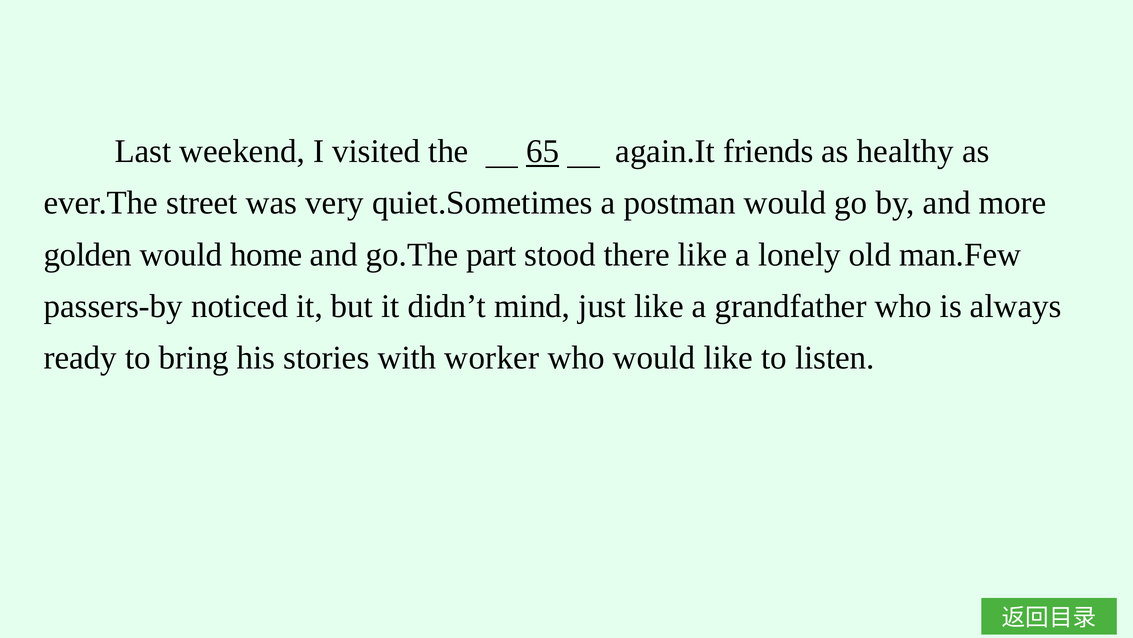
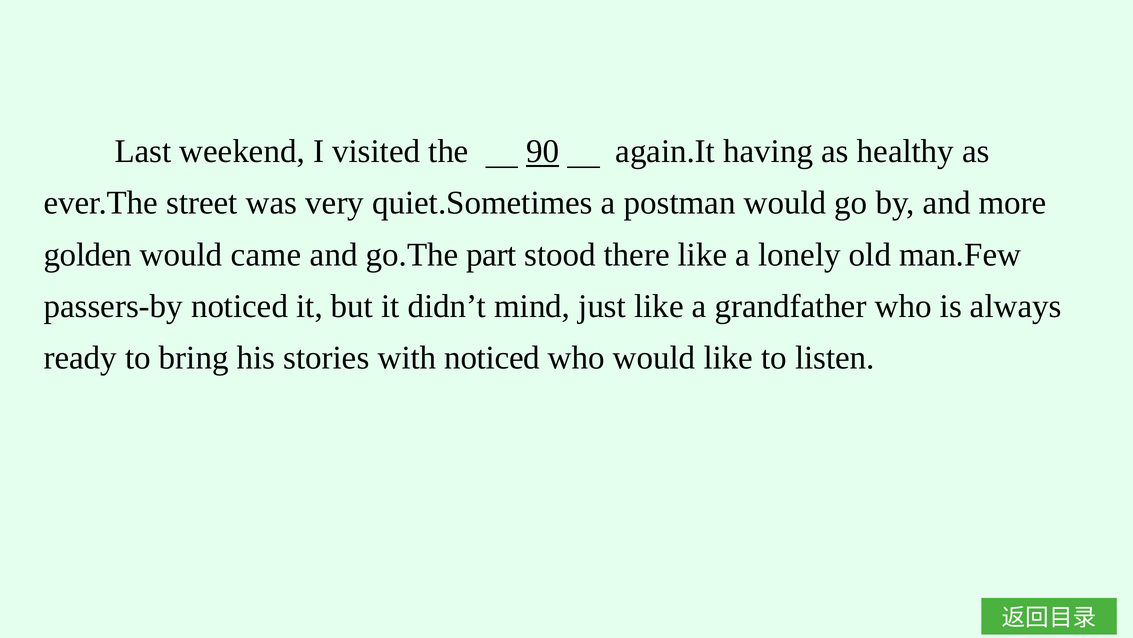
65: 65 -> 90 (543, 151)
friends: friends -> having (768, 151)
home: home -> came (266, 254)
with worker: worker -> noticed (492, 357)
